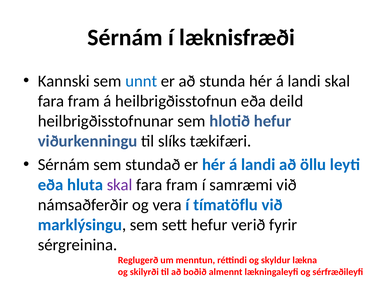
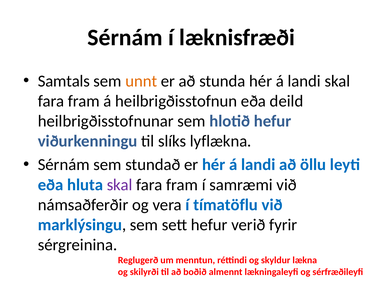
Kannski: Kannski -> Samtals (64, 81)
unnt colour: blue -> orange (141, 81)
tækifæri: tækifæri -> lyflækna (221, 141)
